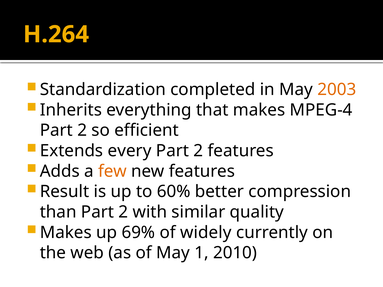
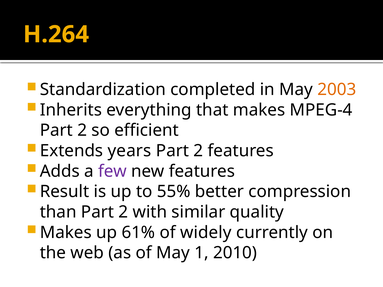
every: every -> years (129, 151)
few colour: orange -> purple (113, 171)
60%: 60% -> 55% (174, 192)
69%: 69% -> 61% (138, 233)
